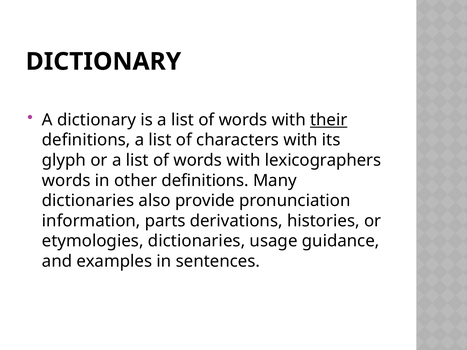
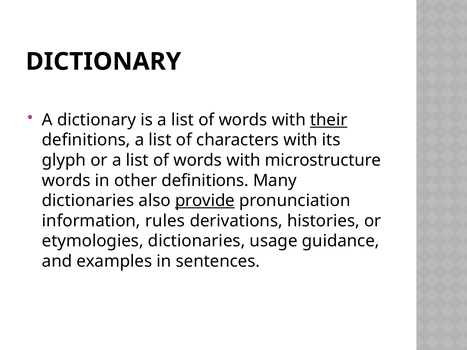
lexicographers: lexicographers -> microstructure (323, 160)
provide underline: none -> present (205, 201)
parts: parts -> rules (165, 221)
